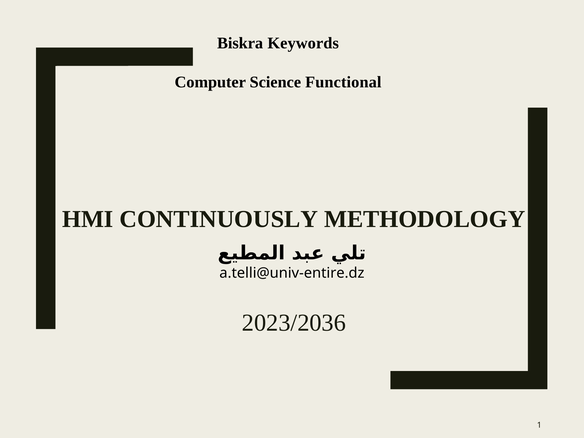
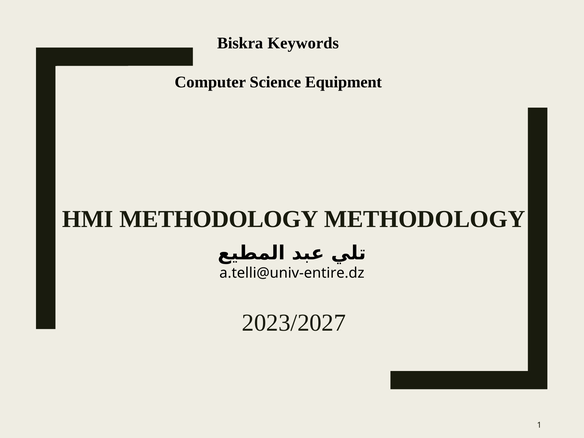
Functional: Functional -> Equipment (343, 82)
HMI CONTINUOUSLY: CONTINUOUSLY -> METHODOLOGY (219, 219)
2023/2036: 2023/2036 -> 2023/2027 (294, 323)
